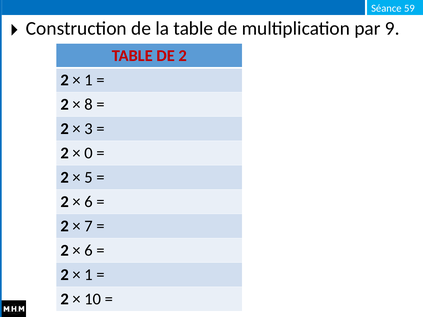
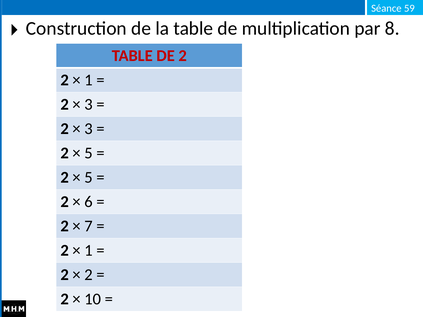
9: 9 -> 8 (392, 29)
8: 8 -> 3 (88, 105)
0: 0 -> 5 (88, 153)
6: 6 -> 1 (88, 251)
1: 1 -> 2 (88, 275)
